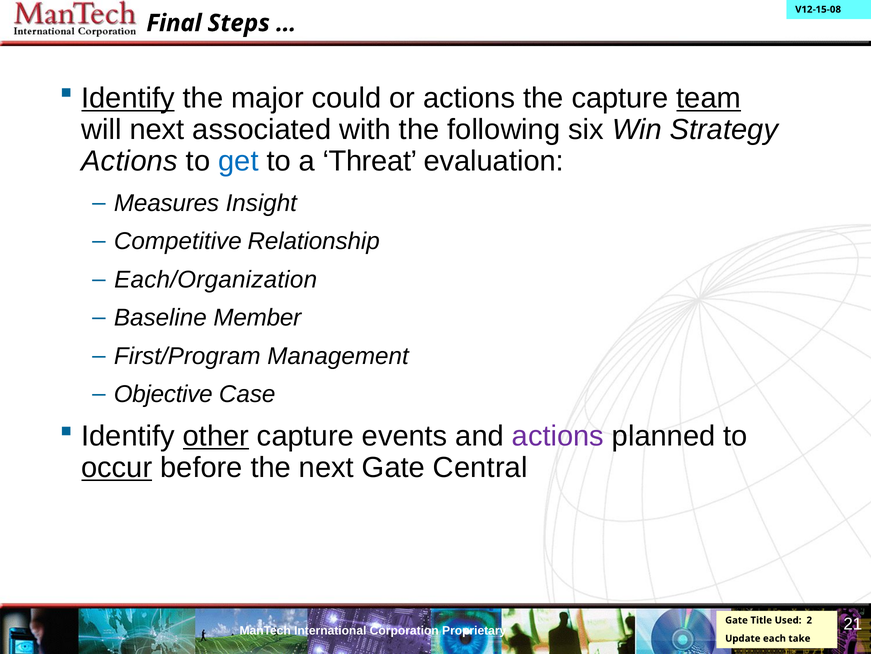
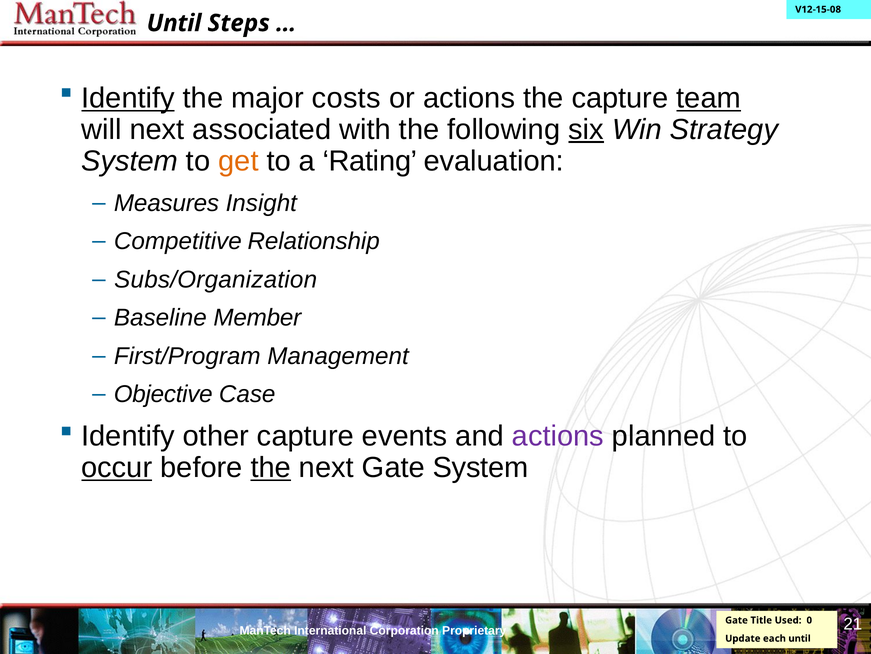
Final: Final -> Until (174, 23)
could: could -> costs (346, 98)
six underline: none -> present (586, 129)
Actions: Actions -> System (130, 161)
get colour: blue -> orange (238, 161)
Threat: Threat -> Rating (370, 161)
Each/Organization: Each/Organization -> Subs/Organization (216, 279)
other underline: present -> none (216, 436)
the underline: none -> present (271, 467)
Gate Central: Central -> System (481, 467)
2: 2 -> 0 (809, 620)
each take: take -> until (800, 638)
